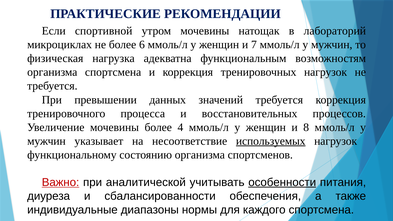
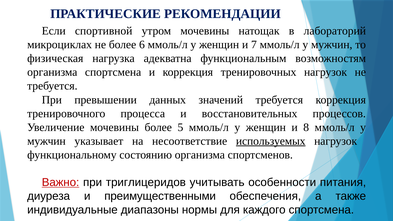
4: 4 -> 5 (180, 127)
аналитической: аналитической -> триглицеридов (146, 182)
особенности underline: present -> none (282, 182)
сбалансированности: сбалансированности -> преимущественными (160, 196)
